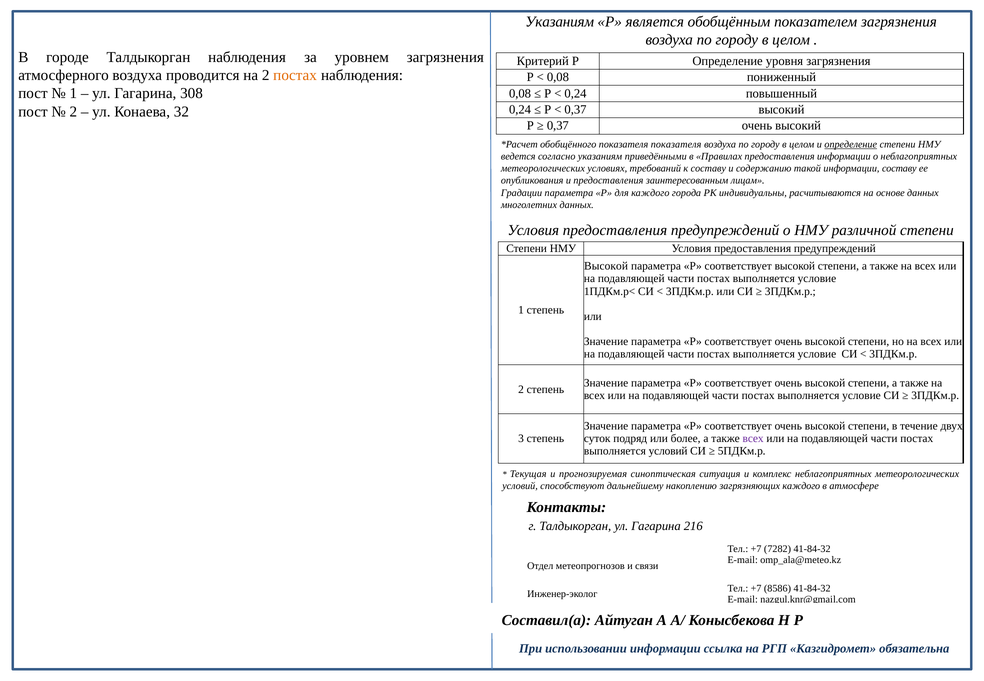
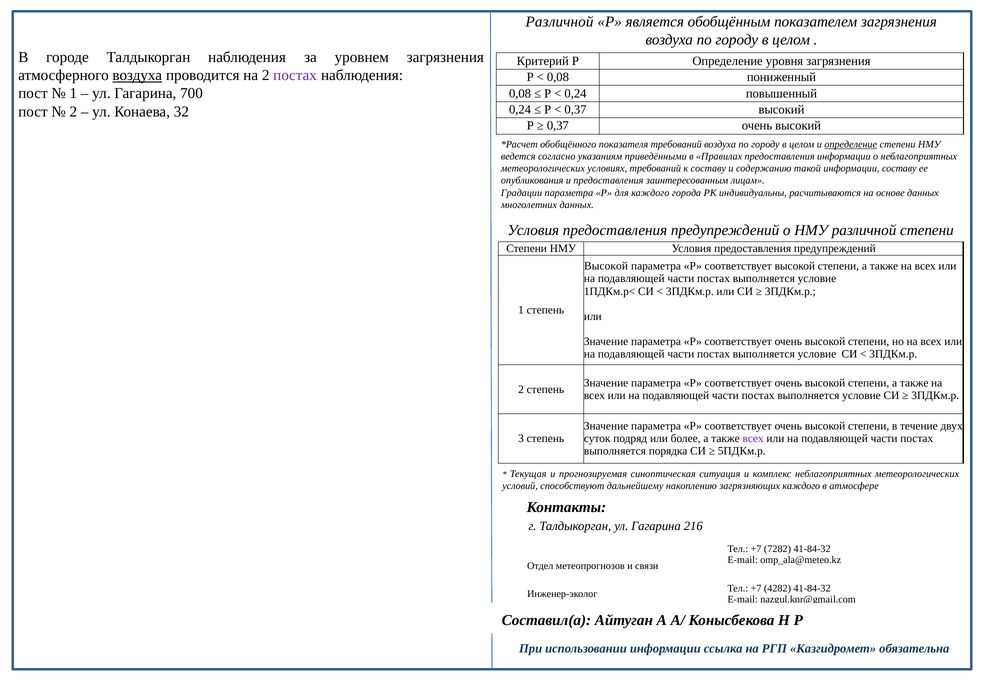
Указаниям: Указаниям -> Различной (560, 22)
воздуха underline: none -> present (137, 75)
постах colour: orange -> purple (295, 75)
308: 308 -> 700 (192, 93)
показателя показателя: показателя -> требований (676, 144)
выполняется условий: условий -> порядка (668, 451)
8586: 8586 -> 4282 (777, 588)
